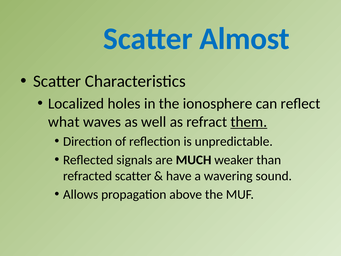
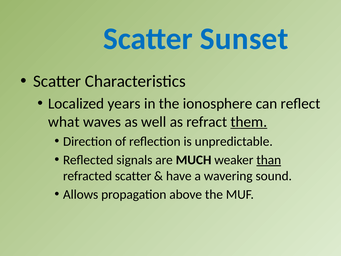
Almost: Almost -> Sunset (244, 39)
holes: holes -> years (124, 104)
than underline: none -> present (269, 160)
